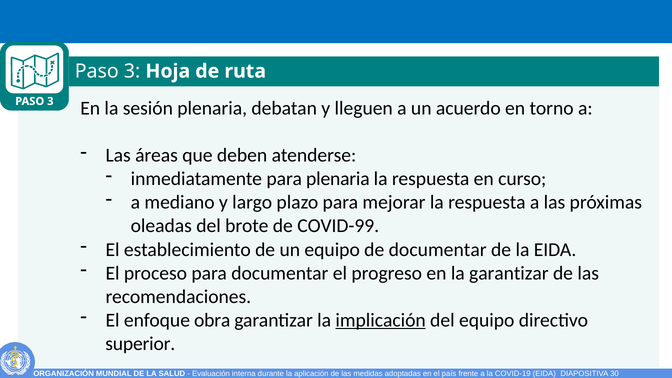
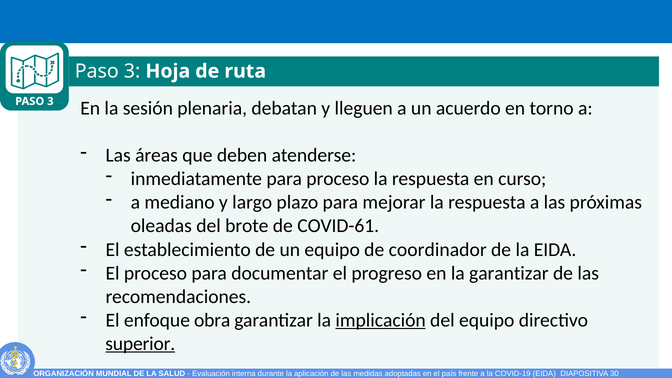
para plenaria: plenaria -> proceso (338, 179)
COVID-99: COVID-99 -> COVID-61 (338, 226)
de documentar: documentar -> coordinador (438, 250)
superior underline: none -> present (140, 344)
